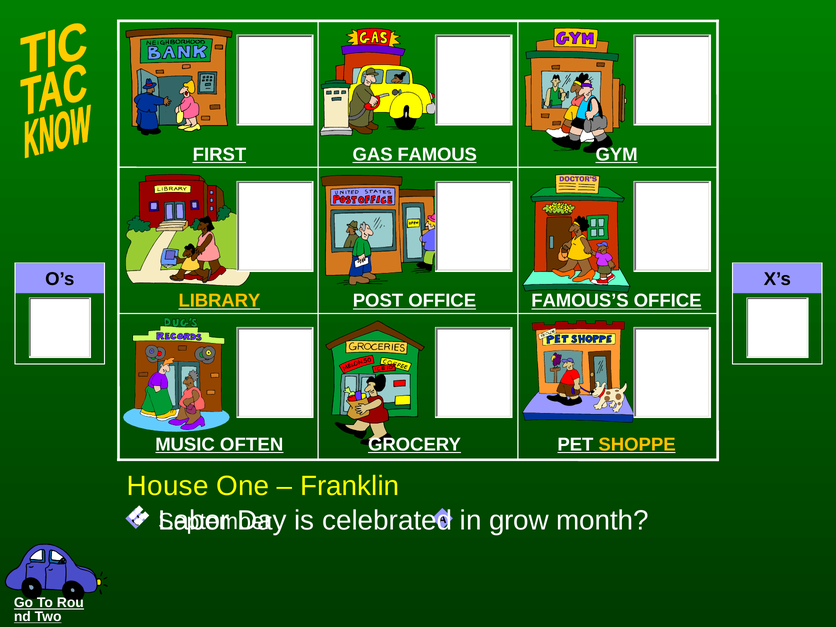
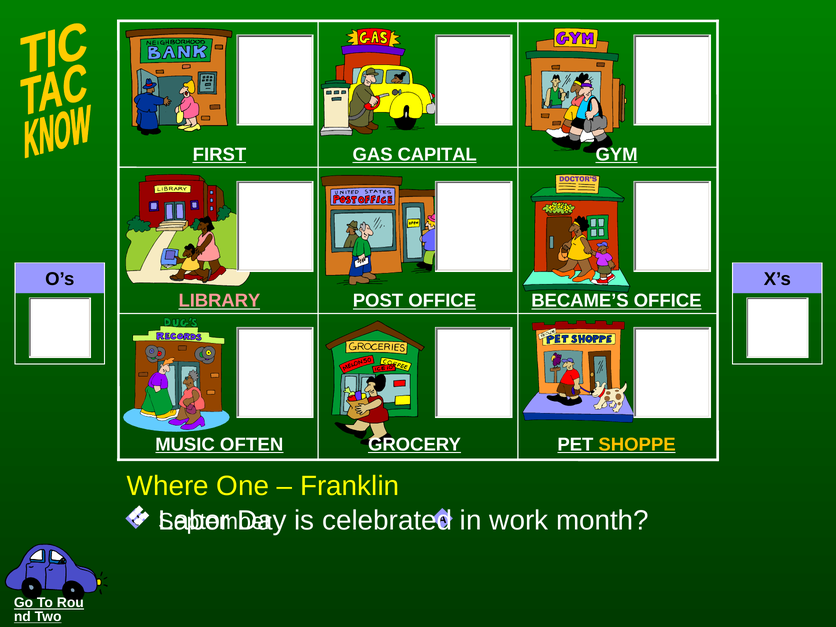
FAMOUS: FAMOUS -> CAPITAL (437, 154)
LIBRARY colour: yellow -> pink (219, 301)
FAMOUS’S: FAMOUS’S -> BECAME’S (580, 301)
House: House -> Where (168, 486)
grow: grow -> work (519, 521)
